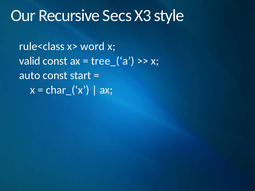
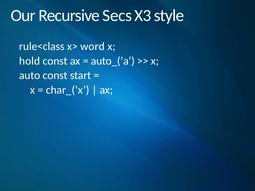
valid: valid -> hold (30, 61)
tree_(‘a: tree_(‘a -> auto_(‘a (113, 61)
